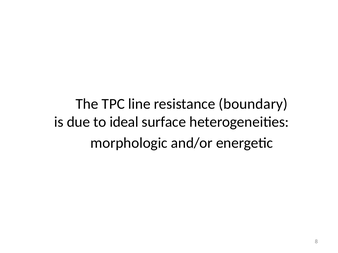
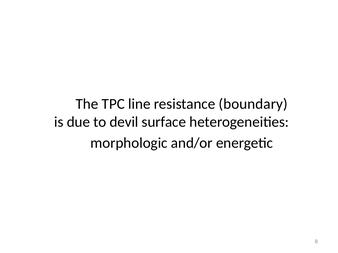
ideal: ideal -> devil (124, 122)
